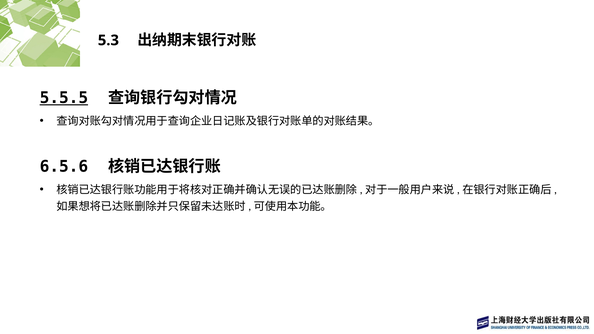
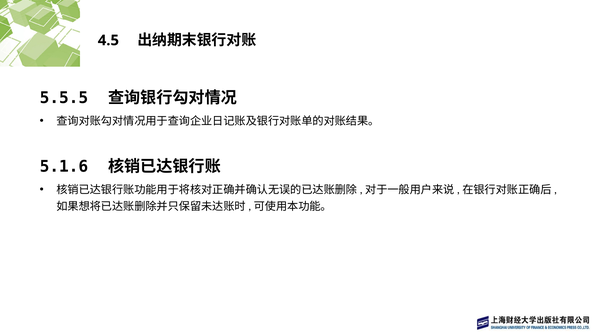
5.3: 5.3 -> 4.5 (108, 40)
5.5.5 underline: present -> none (64, 98)
6.5.6: 6.5.6 -> 5.1.6 (64, 167)
